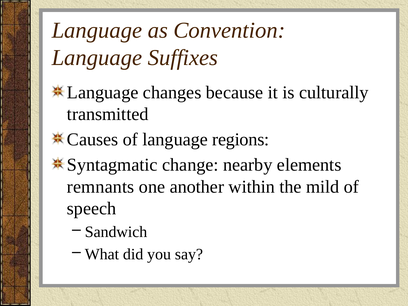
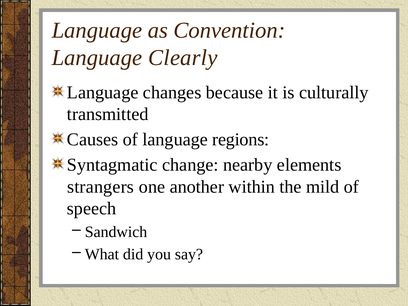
Suffixes: Suffixes -> Clearly (183, 58)
remnants: remnants -> strangers (101, 187)
